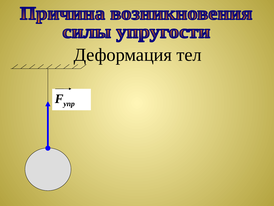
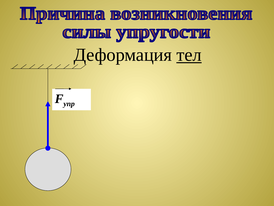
тел underline: none -> present (189, 55)
